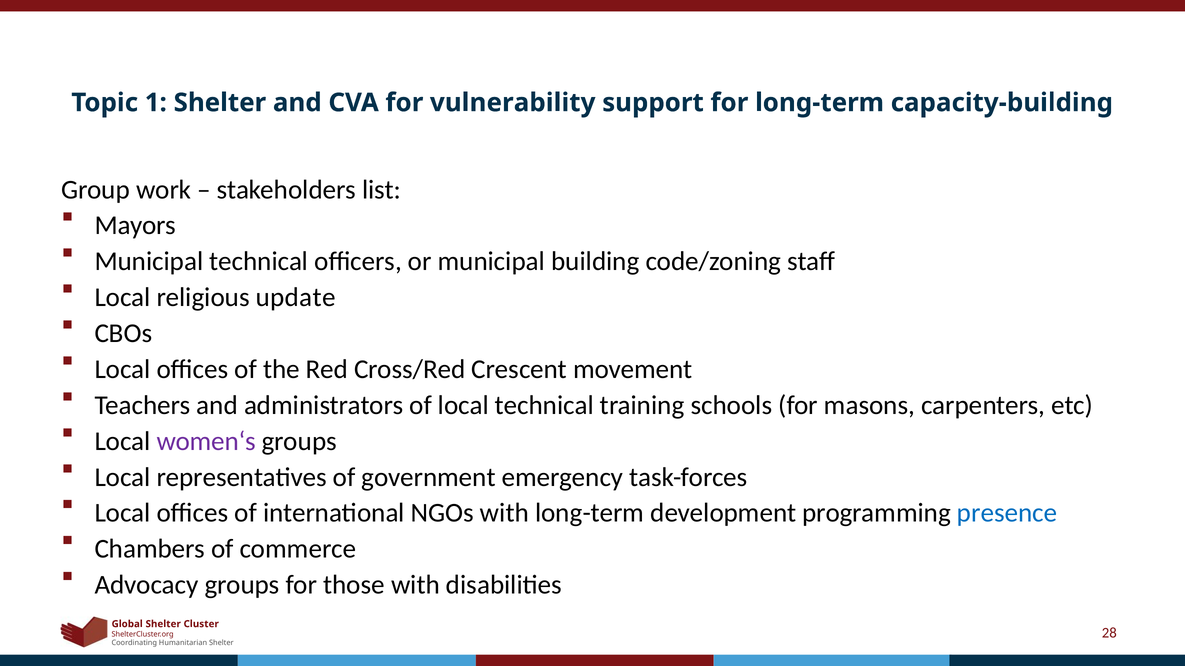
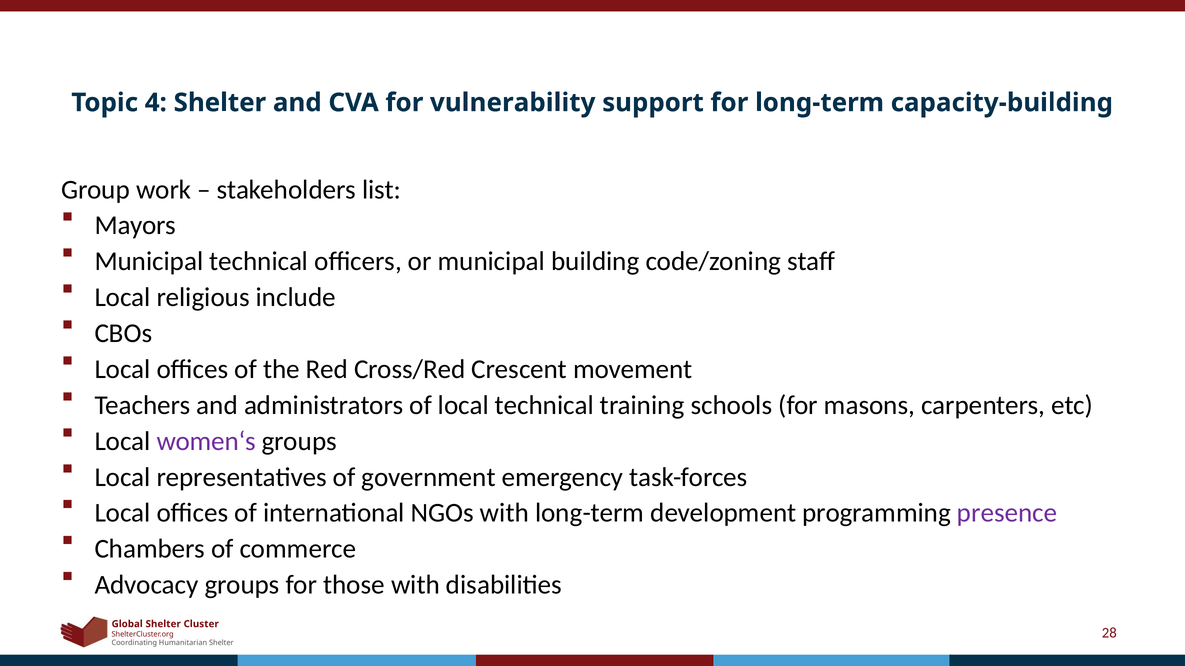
1: 1 -> 4 (156, 103)
update: update -> include (296, 298)
presence colour: blue -> purple (1007, 513)
